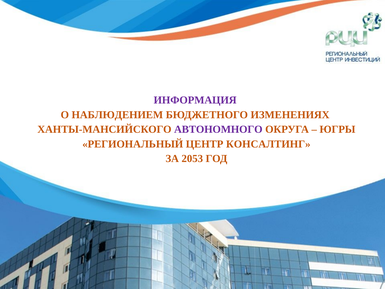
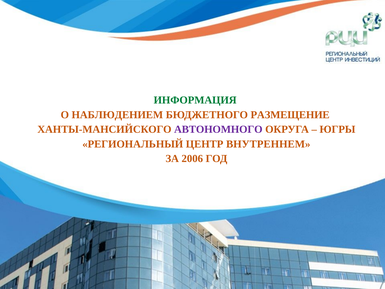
ИНФОРМАЦИЯ colour: purple -> green (195, 100)
ИЗМЕНЕНИЯХ: ИЗМЕНЕНИЯХ -> РАЗМЕЩЕНИЕ (290, 115)
КОНСАЛТИНГ: КОНСАЛТИНГ -> ВНУТРЕННЕМ (268, 144)
2053: 2053 -> 2006 (192, 159)
